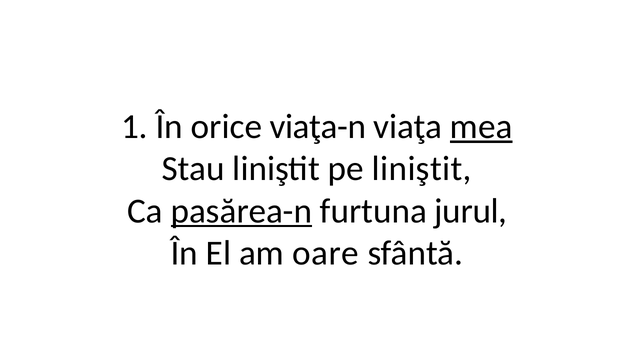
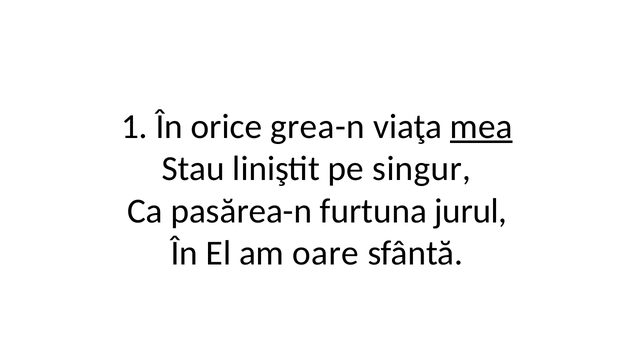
viaţa-n: viaţa-n -> grea-n (318, 127)
pe liniştit: liniştit -> singur (422, 169)
pasărea-n underline: present -> none (241, 211)
